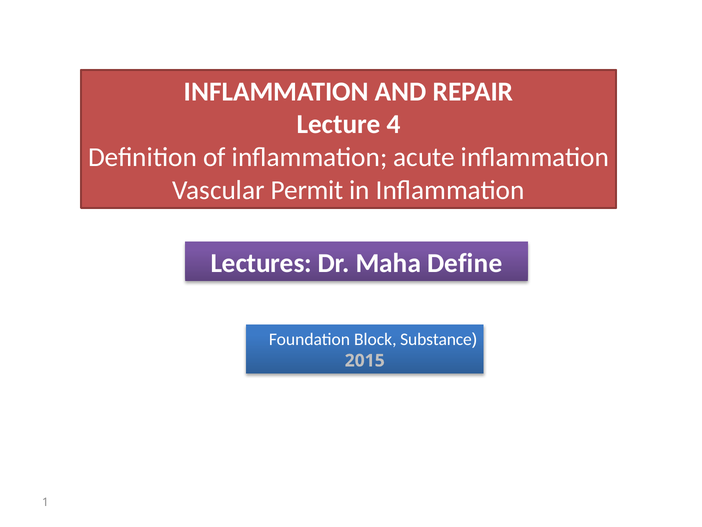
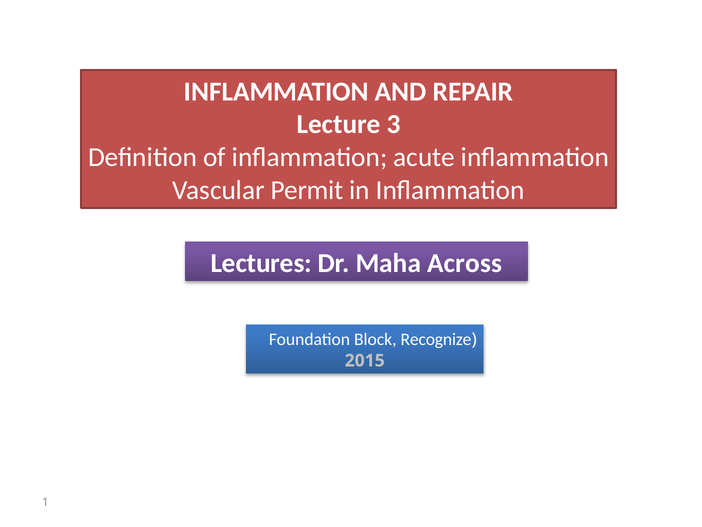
4: 4 -> 3 (394, 124)
Define: Define -> Across (465, 263)
Substance: Substance -> Recognize (436, 339)
